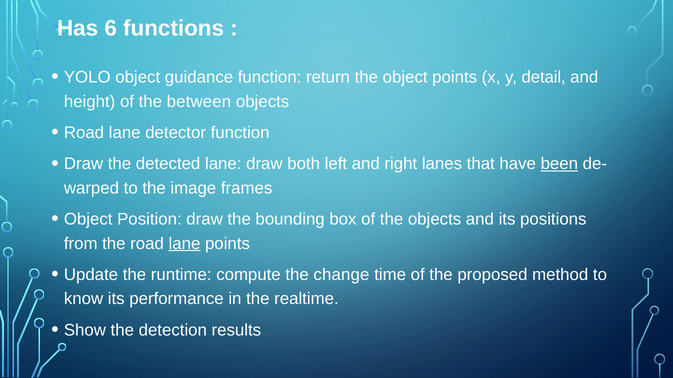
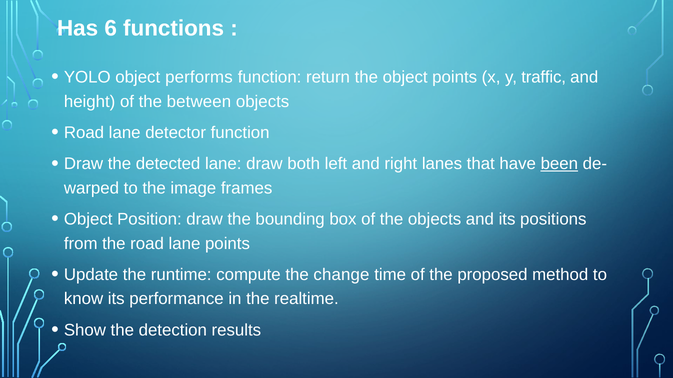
guidance: guidance -> performs (199, 77)
detail: detail -> traffic (544, 77)
lane underline: present -> none (184, 244)
